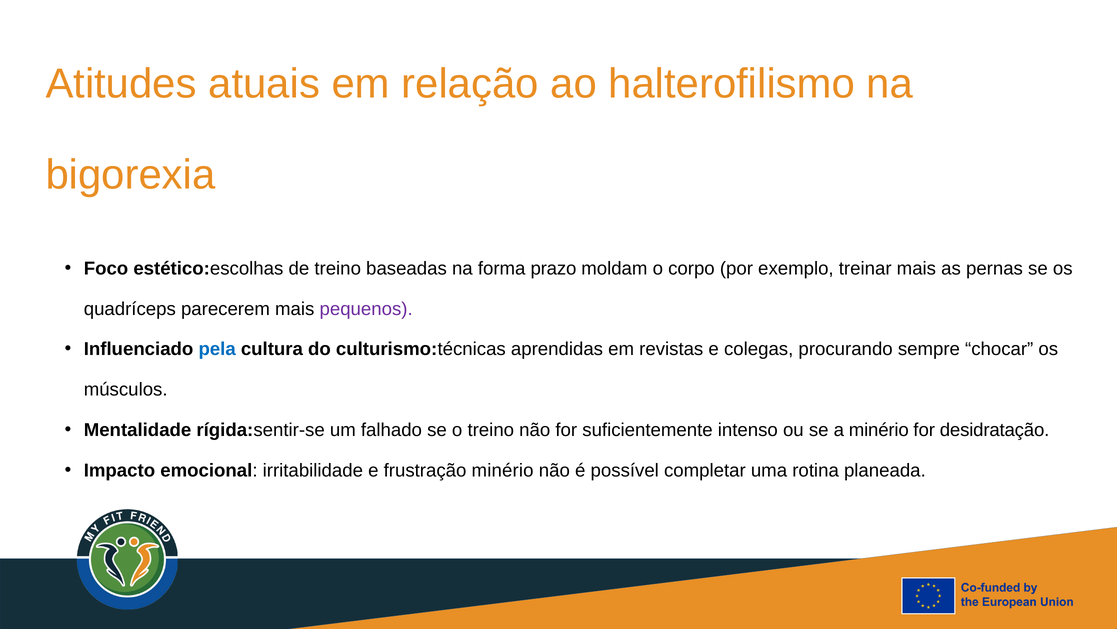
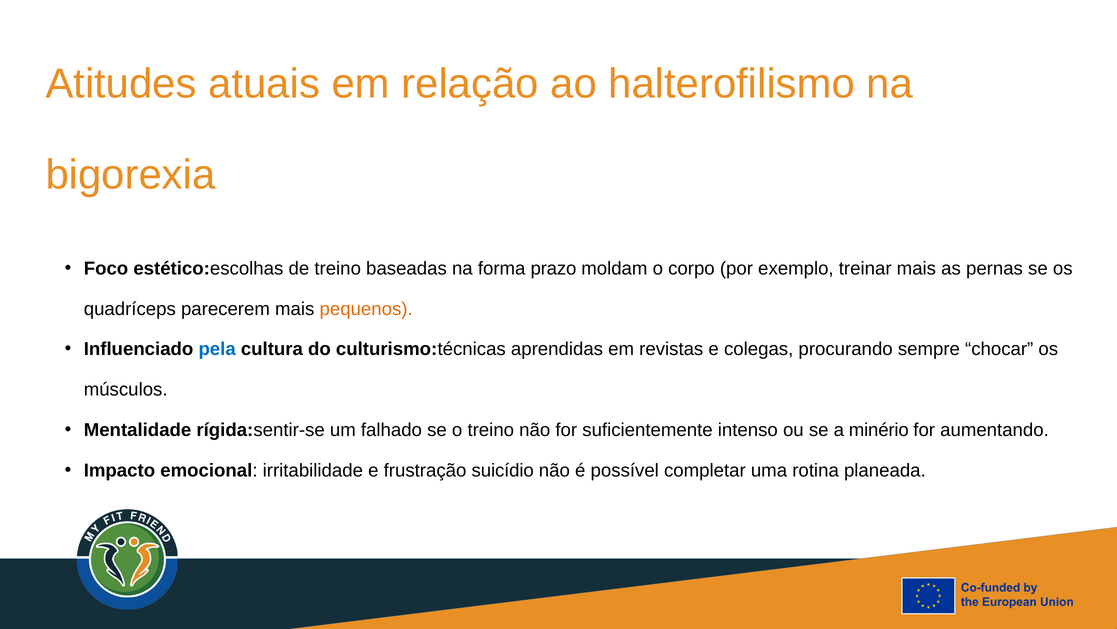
pequenos colour: purple -> orange (366, 309)
desidratação: desidratação -> aumentando (994, 430)
frustração minério: minério -> suicídio (503, 470)
